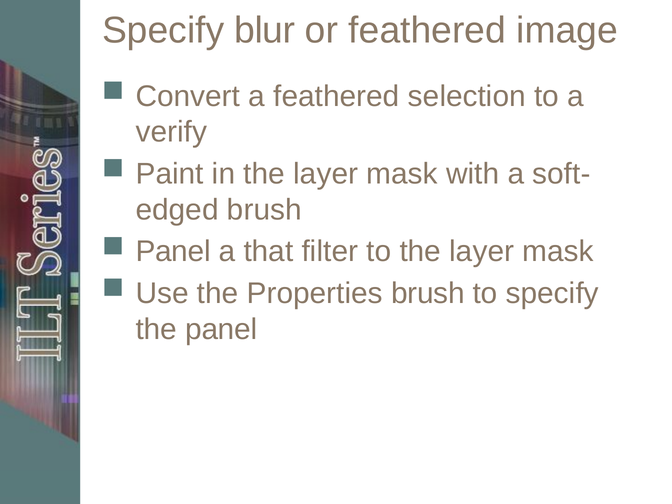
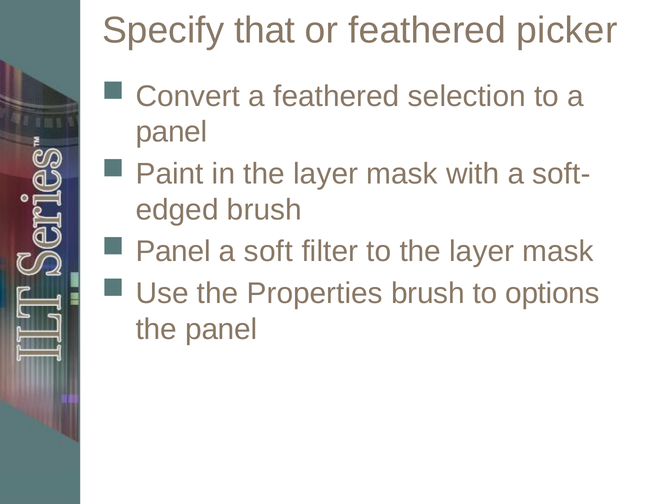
blur: blur -> that (265, 31)
image: image -> picker (567, 31)
verify: verify -> panel (171, 132)
that: that -> soft (268, 252)
to specify: specify -> options (552, 293)
